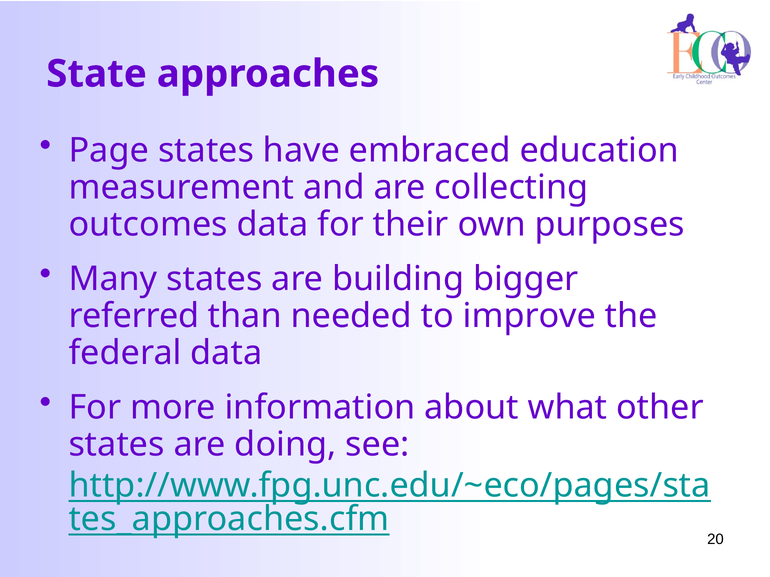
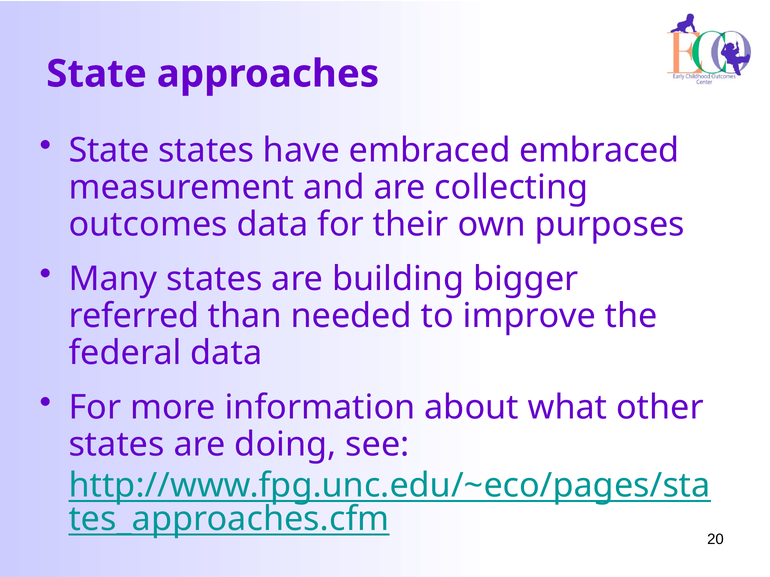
Page: Page -> State (109, 150)
embraced education: education -> embraced (599, 150)
